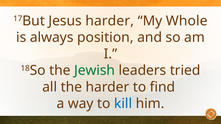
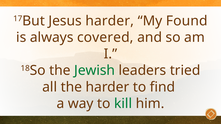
Whole: Whole -> Found (187, 21)
position: position -> covered (105, 37)
kill colour: blue -> green (123, 104)
